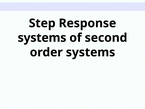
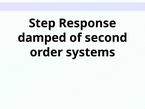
systems: systems -> damped (42, 38)
